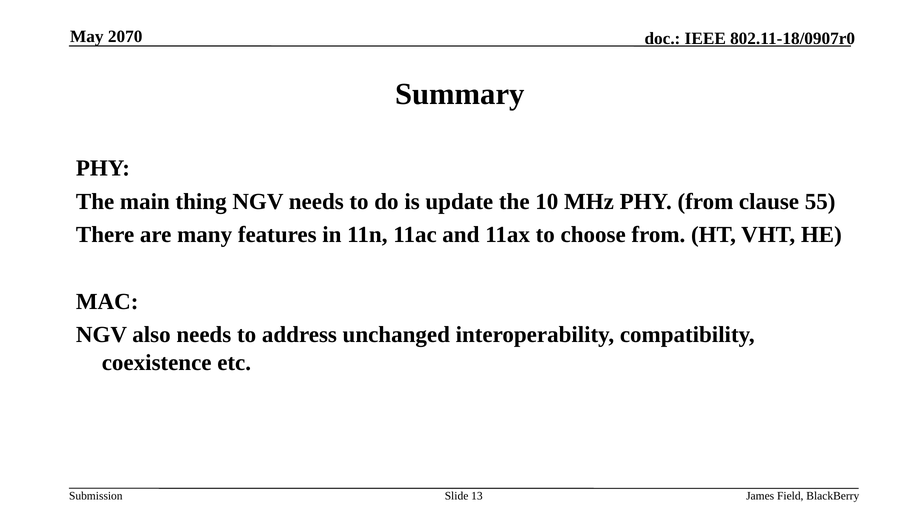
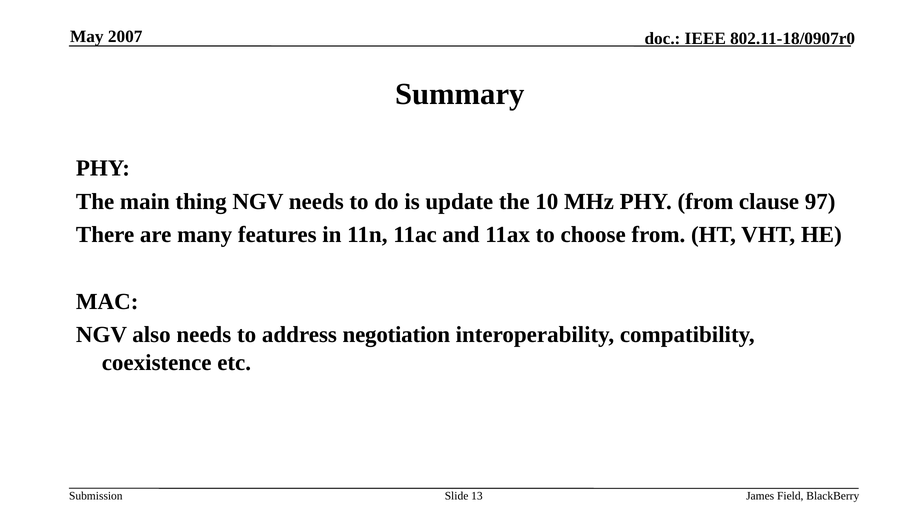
2070: 2070 -> 2007 (125, 37)
55: 55 -> 97 (820, 202)
unchanged: unchanged -> negotiation (396, 335)
